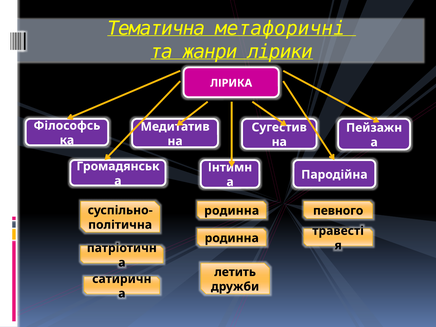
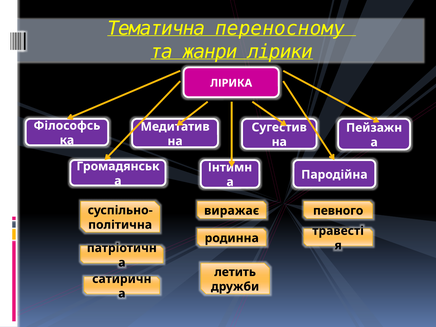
метафоричні: метафоричні -> переносному (280, 28)
родинна: родинна -> виражає (232, 211)
